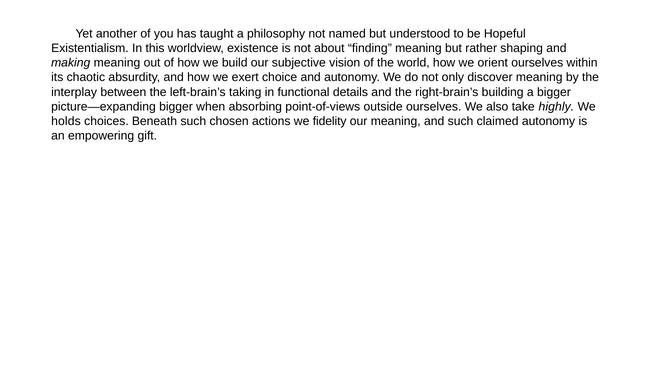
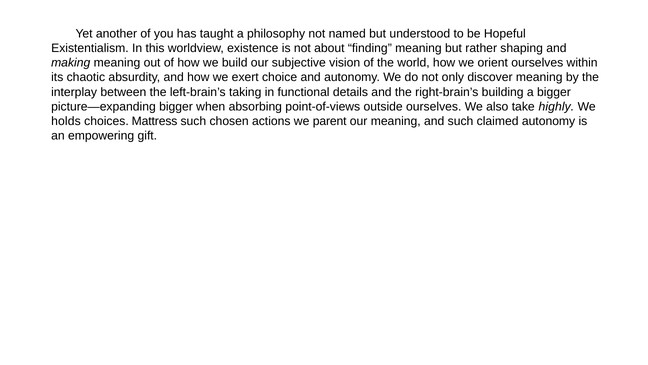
Beneath: Beneath -> Mattress (155, 121)
fidelity: fidelity -> parent (330, 121)
